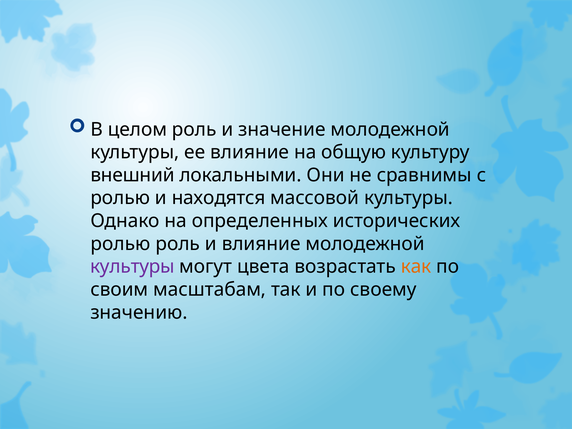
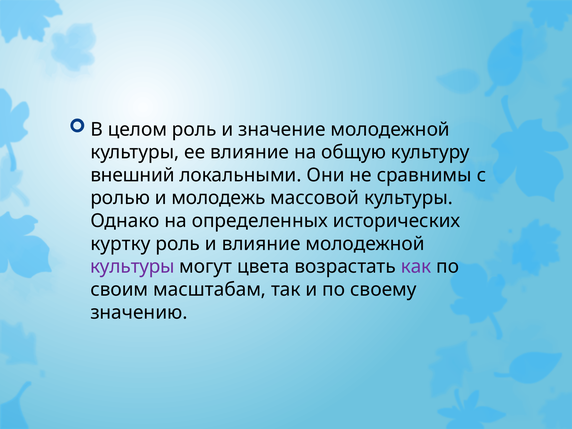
находятся: находятся -> молодежь (219, 198)
ролью: ролью -> куртку (120, 244)
как colour: orange -> purple (416, 267)
